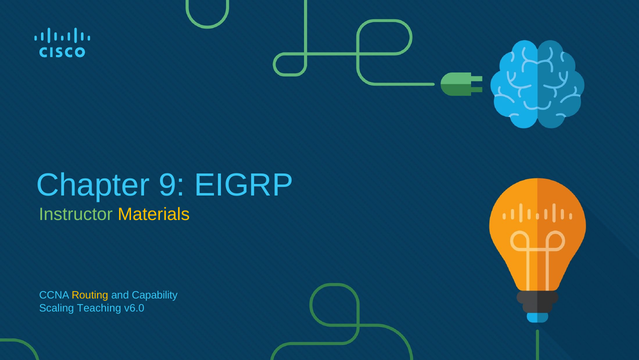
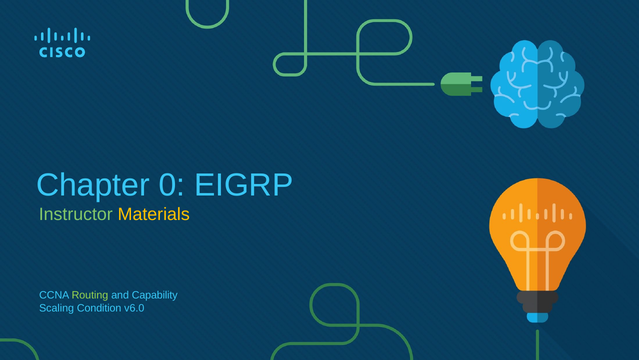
9: 9 -> 0 (172, 185)
Routing colour: yellow -> light green (90, 295)
Teaching: Teaching -> Condition (99, 308)
